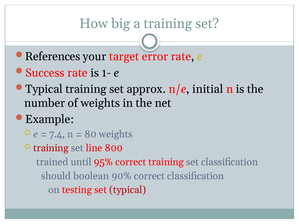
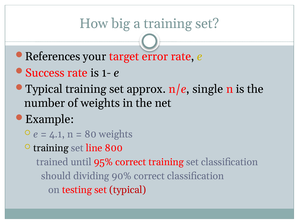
initial: initial -> single (208, 89)
7.4: 7.4 -> 4.1 (57, 134)
training colour: red -> black (51, 148)
boolean: boolean -> dividing (91, 176)
